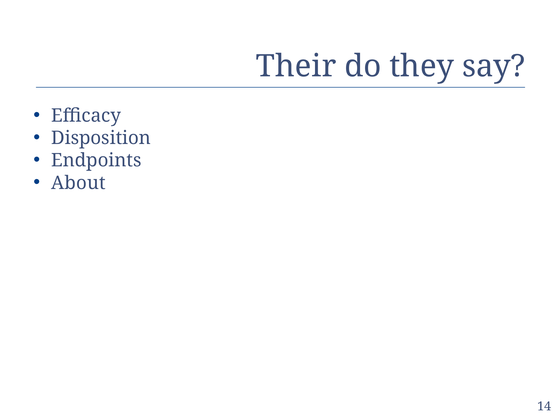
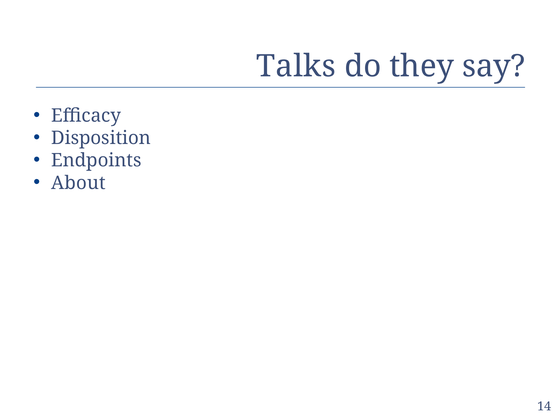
Their: Their -> Talks (296, 66)
